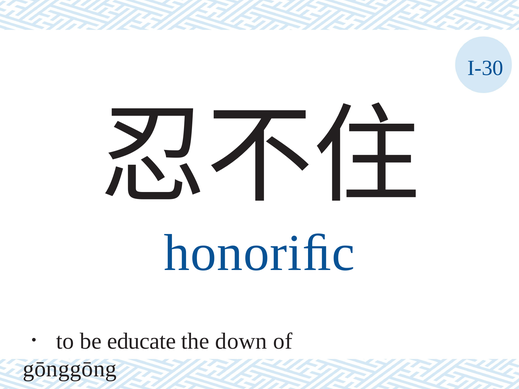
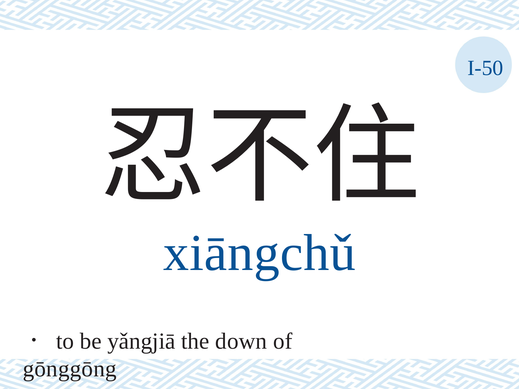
I-30: I-30 -> I-50 (485, 68)
honoriﬁc: honoriﬁc -> xiāngchǔ (260, 253)
educate: educate -> yǎngjiā (141, 342)
